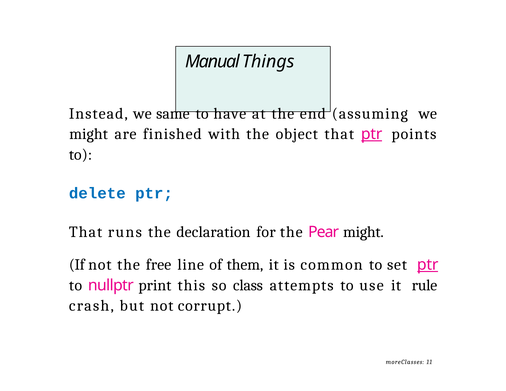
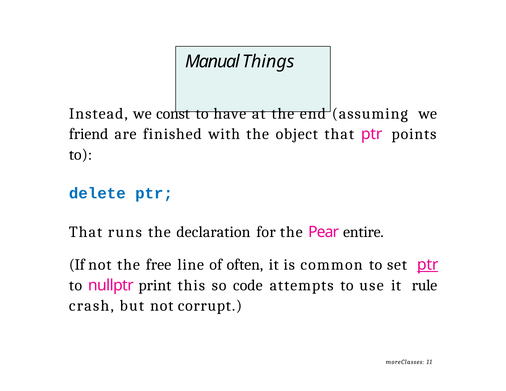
same: same -> const (173, 114)
might: might -> friend (89, 134)
ptr underline: present -> none (372, 134)
Pear might: might -> entire (363, 232)
them: them -> often (245, 265)
class: class -> code (248, 285)
